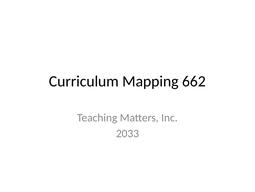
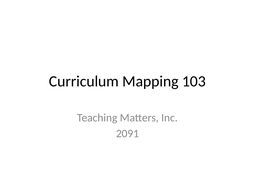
662: 662 -> 103 (194, 81)
2033: 2033 -> 2091 (127, 133)
